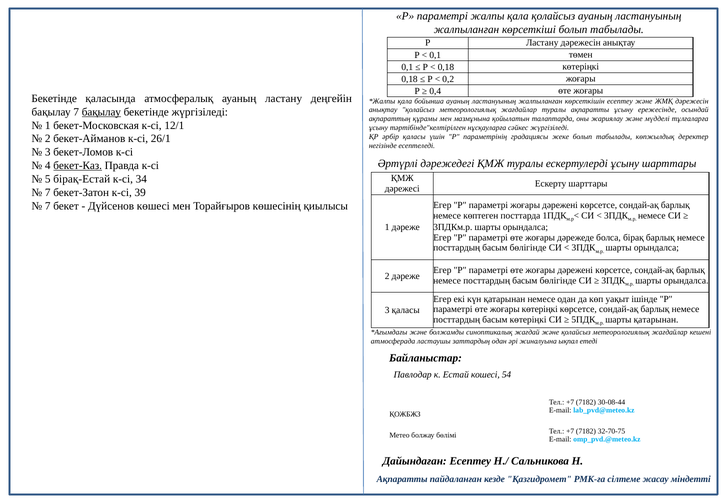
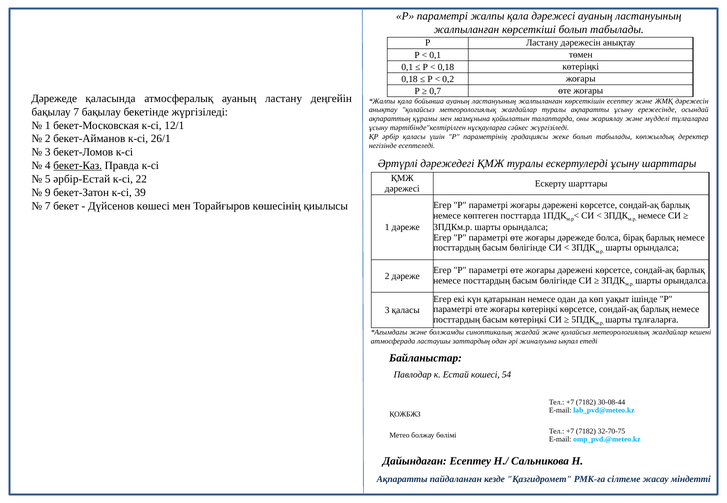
қала қолайсыз: қолайсыз -> дәрежесі (553, 16)
0,4: 0,4 -> 0,7 (435, 91)
Бекетінде: Бекетінде -> Дәрежеде (54, 99)
бақылау underline: present -> none (101, 112)
бірақ-Естай: бірақ-Естай -> әрбір-Естай (82, 179)
34: 34 -> 22 (141, 179)
7: 7 -> 9 (48, 193)
шарты қатарынан: қатарынан -> тұлғаларға (656, 320)
